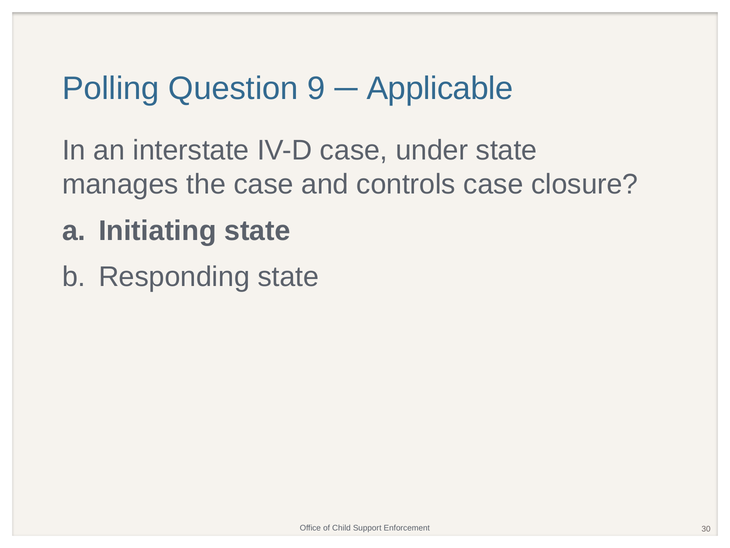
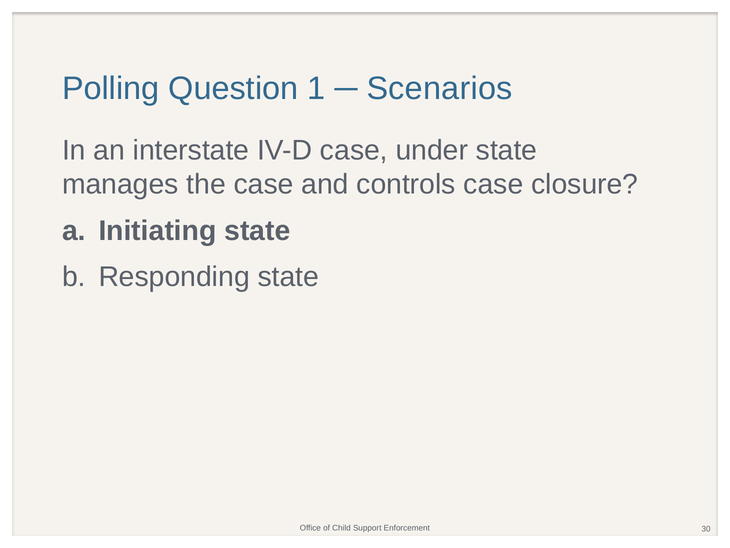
9: 9 -> 1 (316, 89)
Applicable: Applicable -> Scenarios (440, 89)
